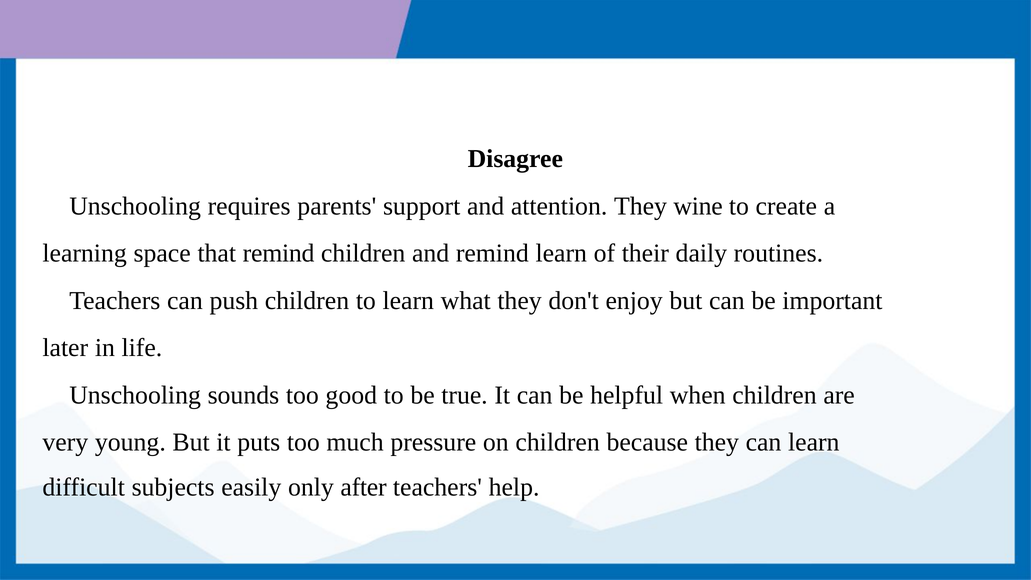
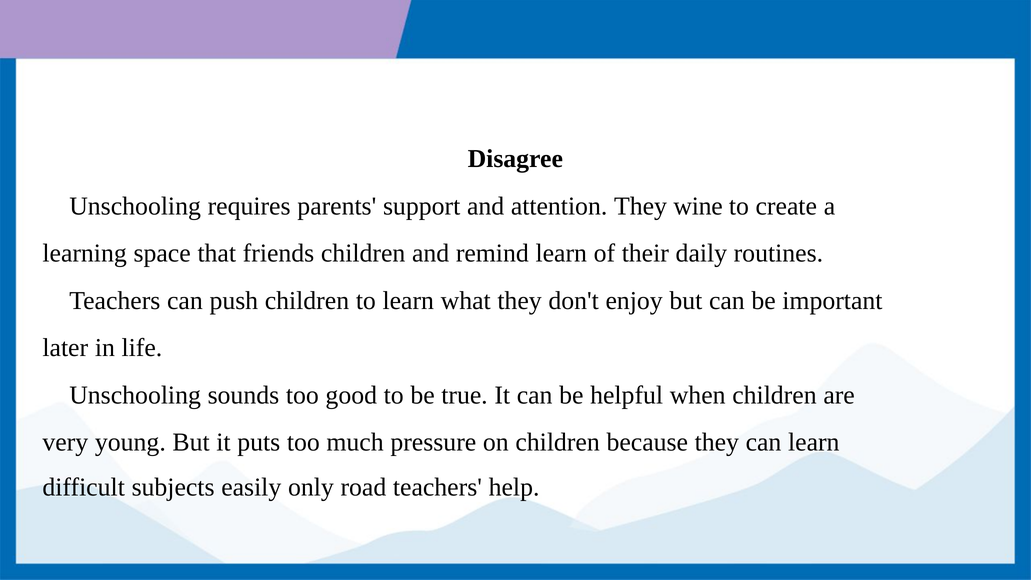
that remind: remind -> friends (278, 253)
after: after -> road (363, 487)
